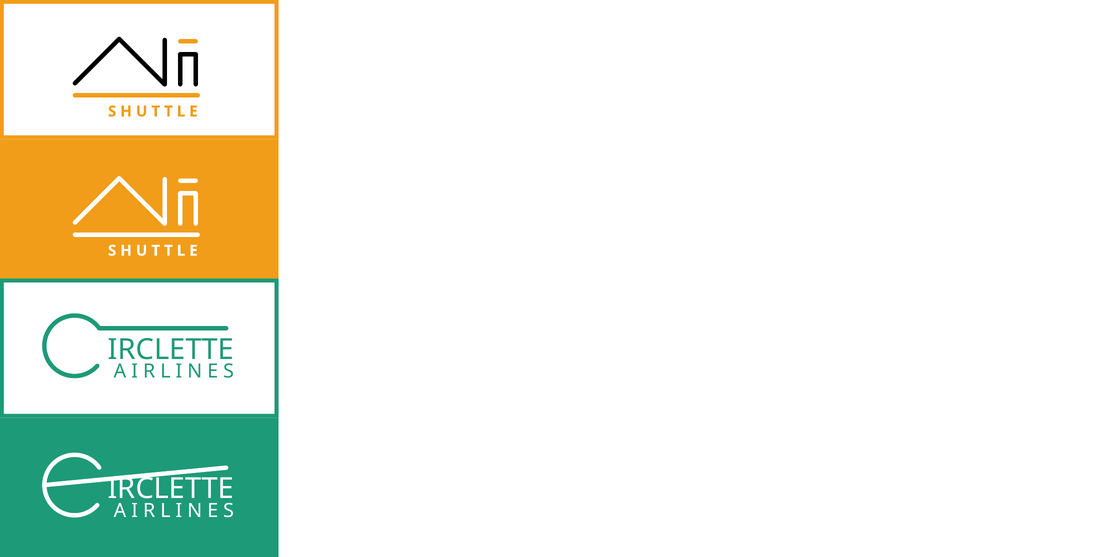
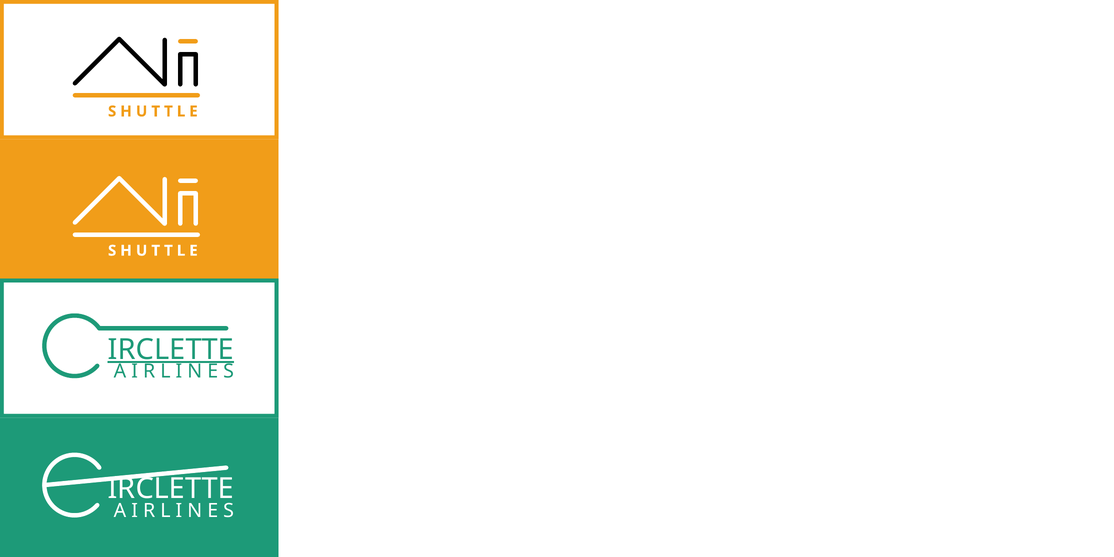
IRCLETTE underline: none -> present (171, 350)
